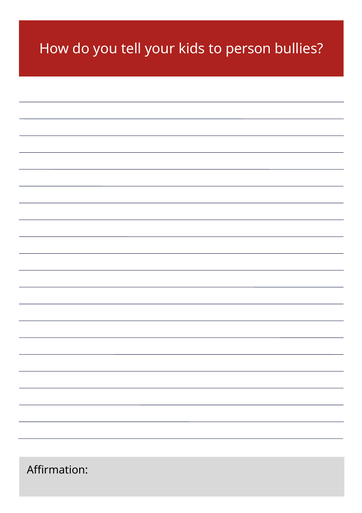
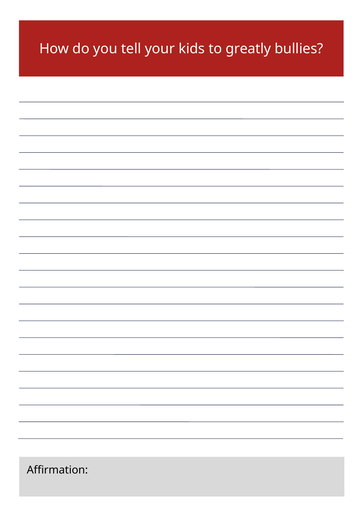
person: person -> greatly (248, 49)
